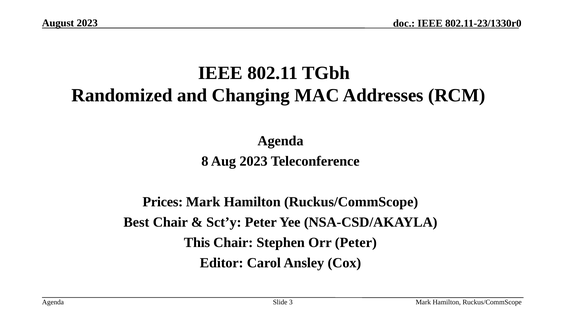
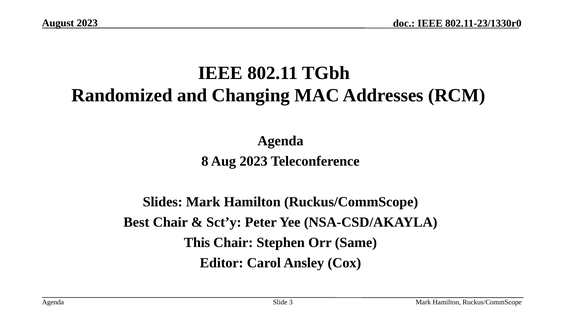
Prices: Prices -> Slides (163, 202)
Orr Peter: Peter -> Same (356, 243)
